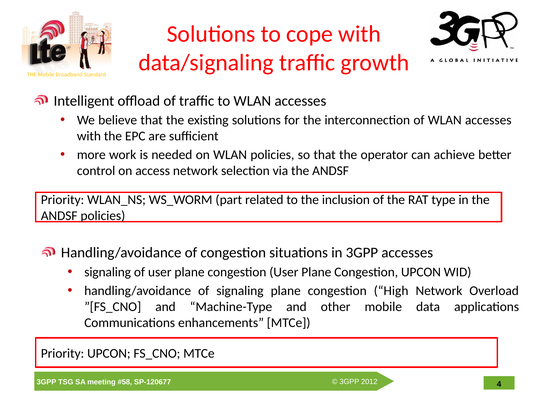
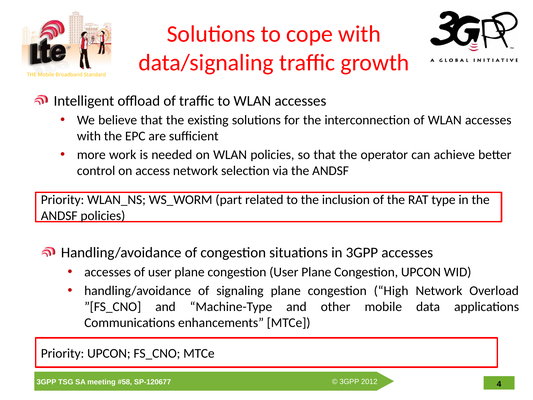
signaling: signaling -> accesses (108, 272)
